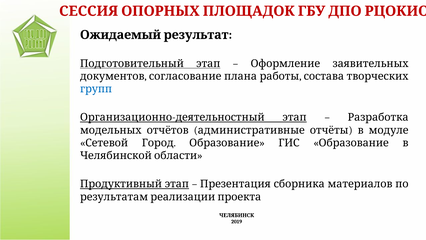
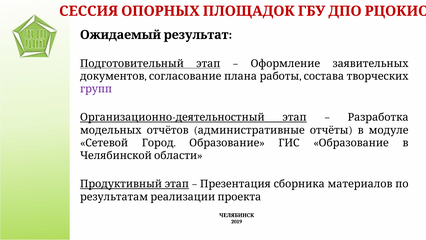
групп colour: blue -> purple (96, 89)
